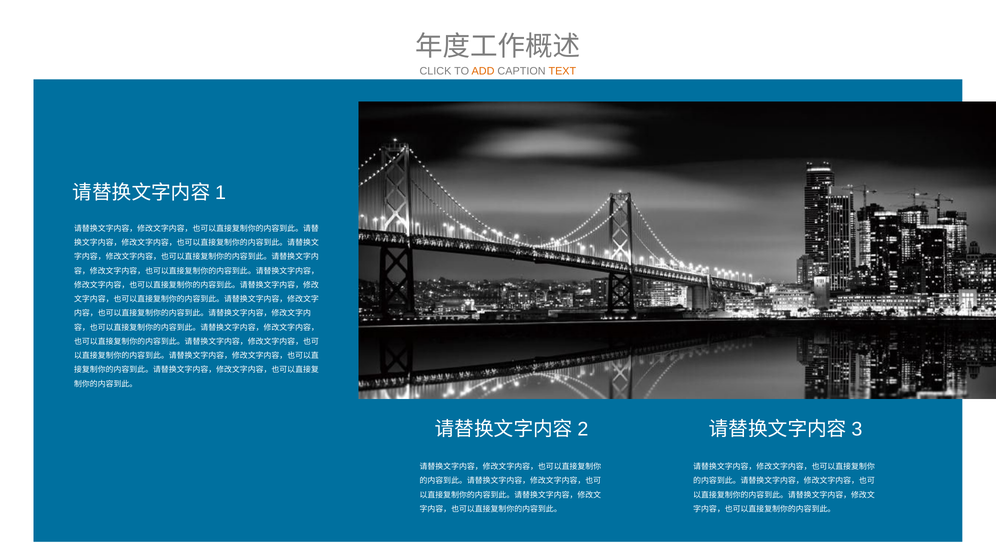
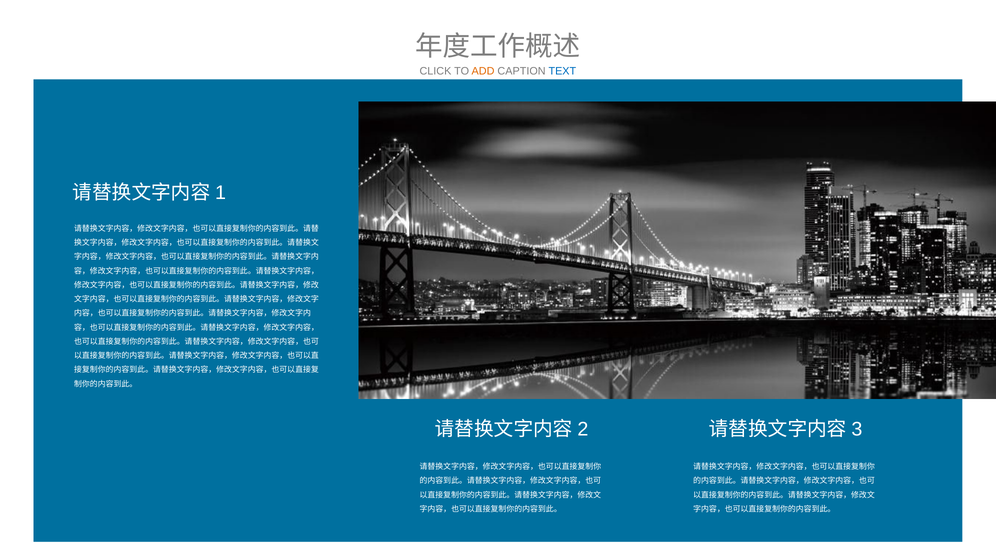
TEXT colour: orange -> blue (562, 71)
